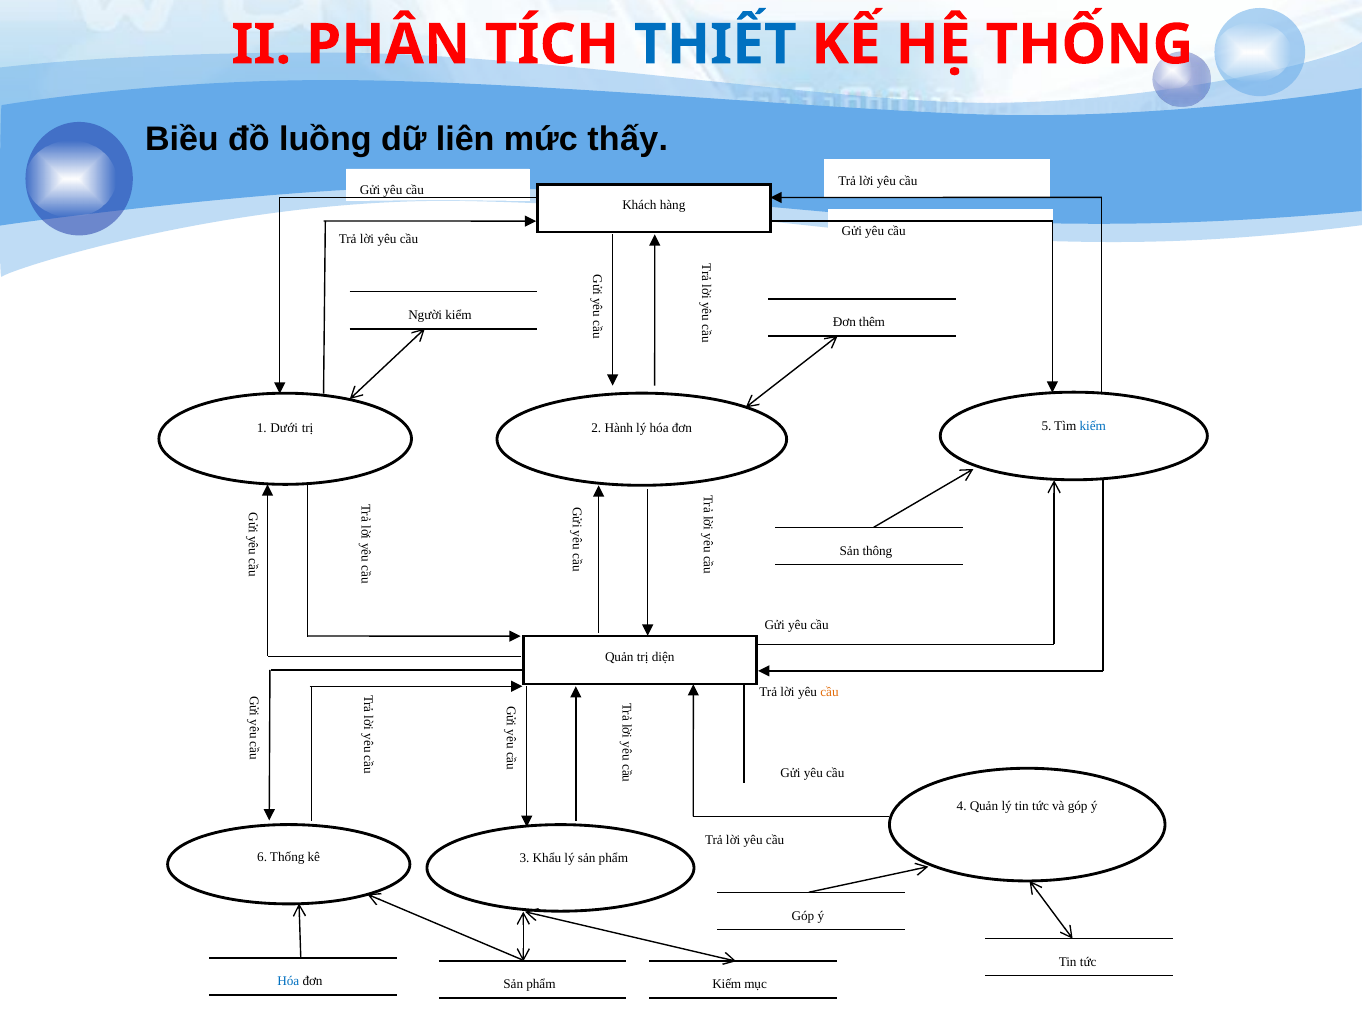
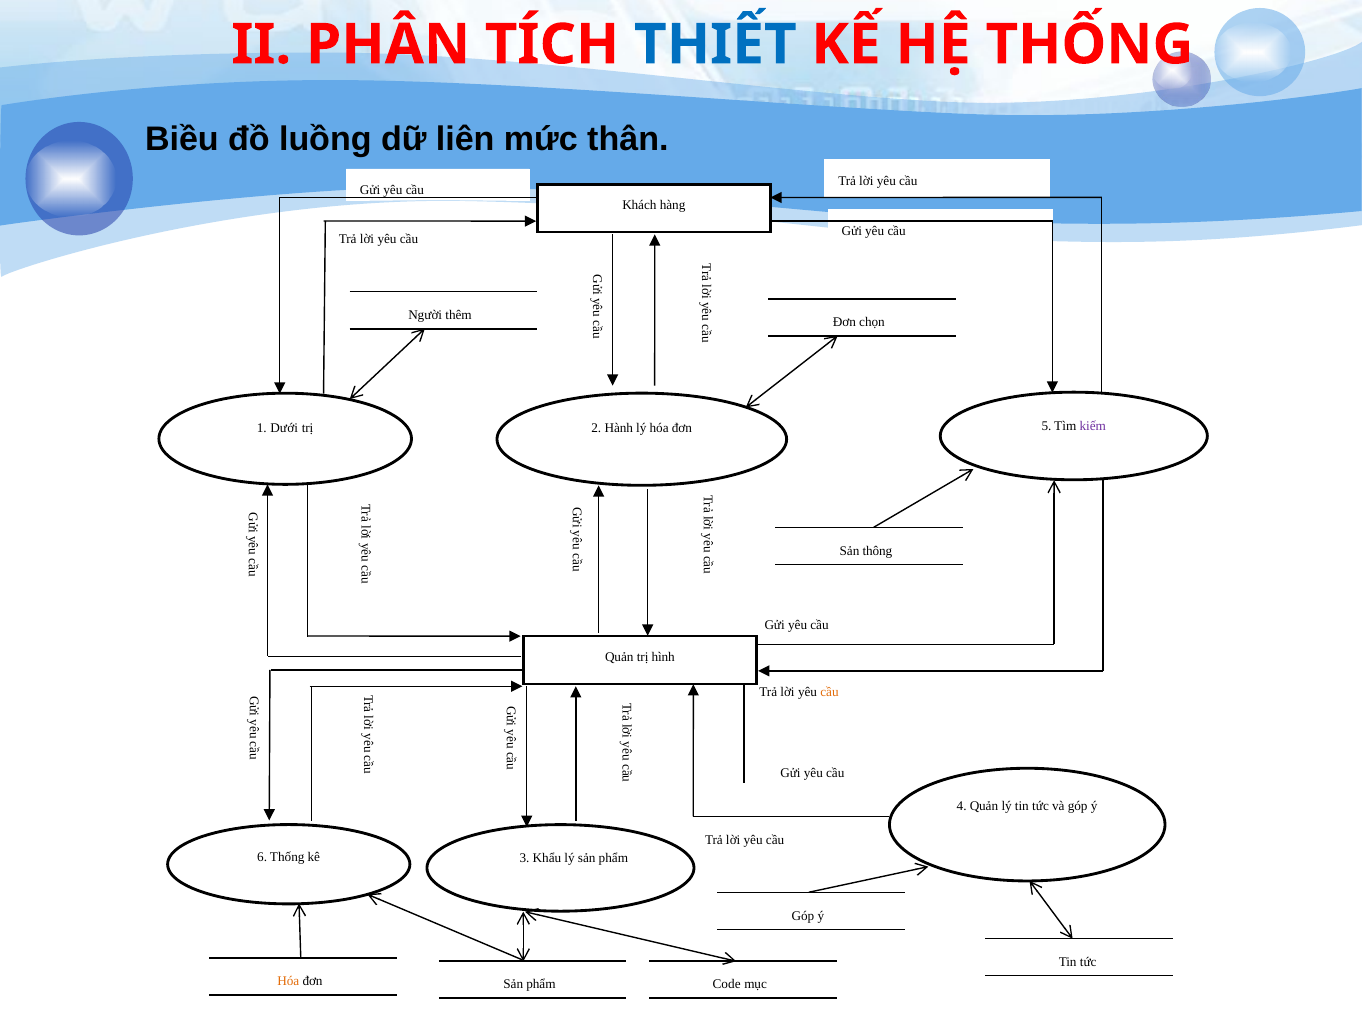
thấy: thấy -> thân (628, 140)
kiểm: kiểm -> thêm (459, 315)
thêm: thêm -> chọn (872, 323)
kiếm colour: blue -> purple (1093, 426)
diện: diện -> hình (663, 658)
Hóa colour: blue -> orange (288, 982)
phẩm Kiếm: Kiếm -> Code (727, 985)
